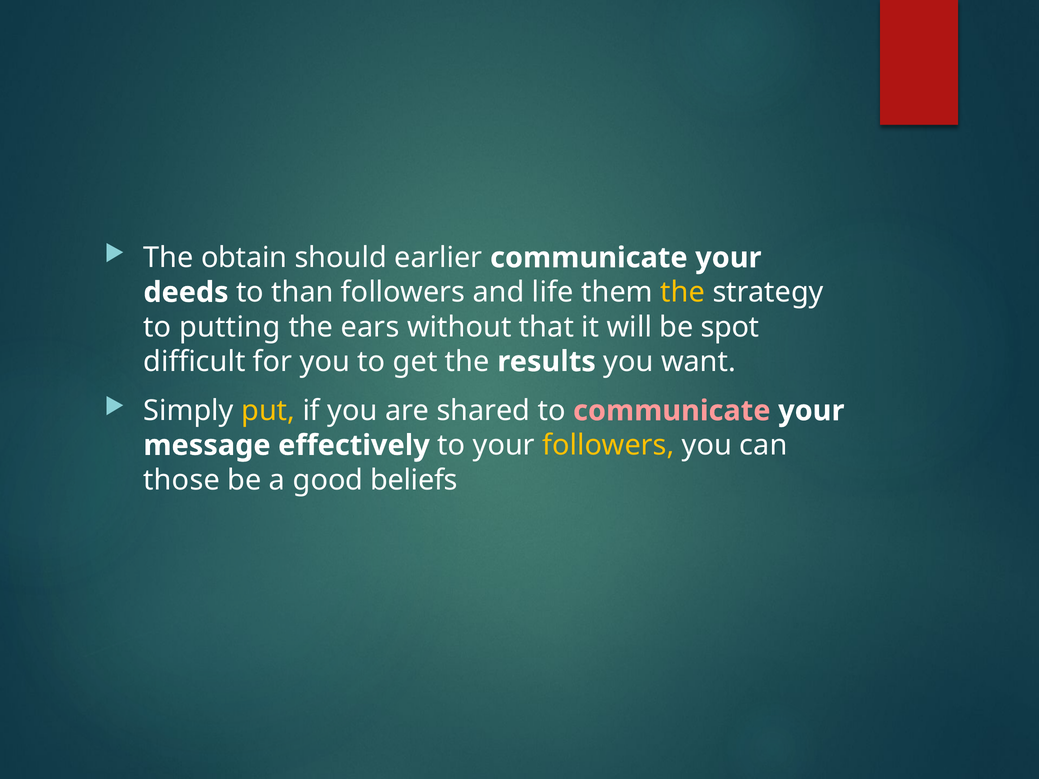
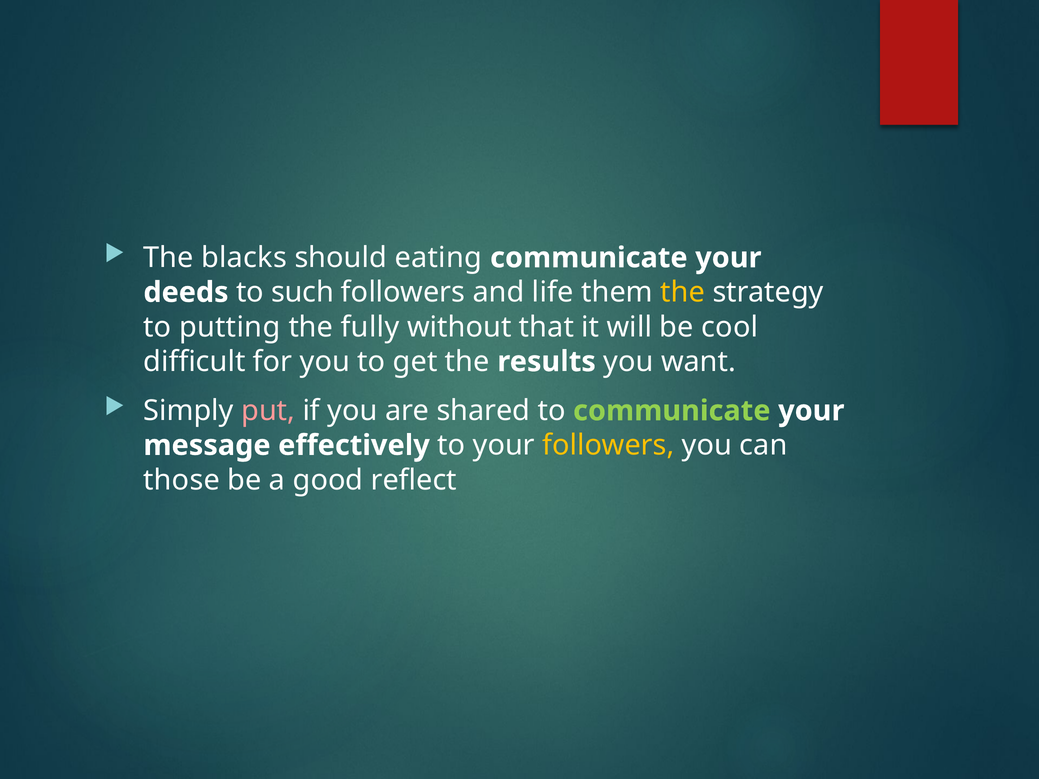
obtain: obtain -> blacks (244, 258)
earlier: earlier -> eating (438, 258)
than: than -> such (303, 292)
ears: ears -> fully (370, 327)
spot: spot -> cool (730, 327)
put colour: yellow -> pink (268, 411)
communicate colour: pink -> light green (672, 411)
beliefs: beliefs -> reflect (414, 480)
